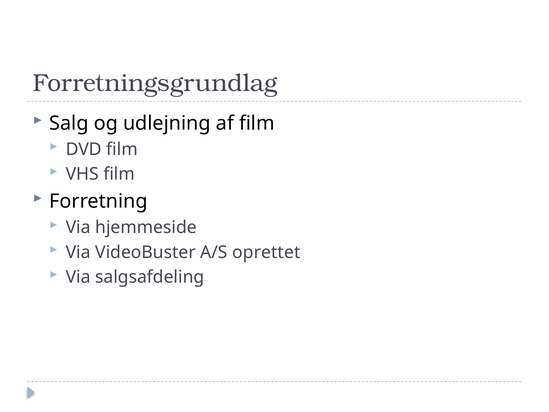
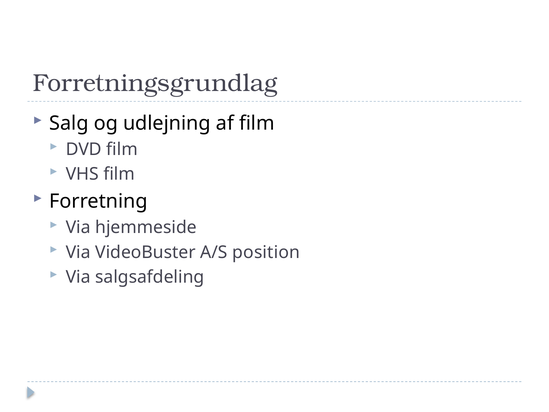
oprettet: oprettet -> position (266, 252)
